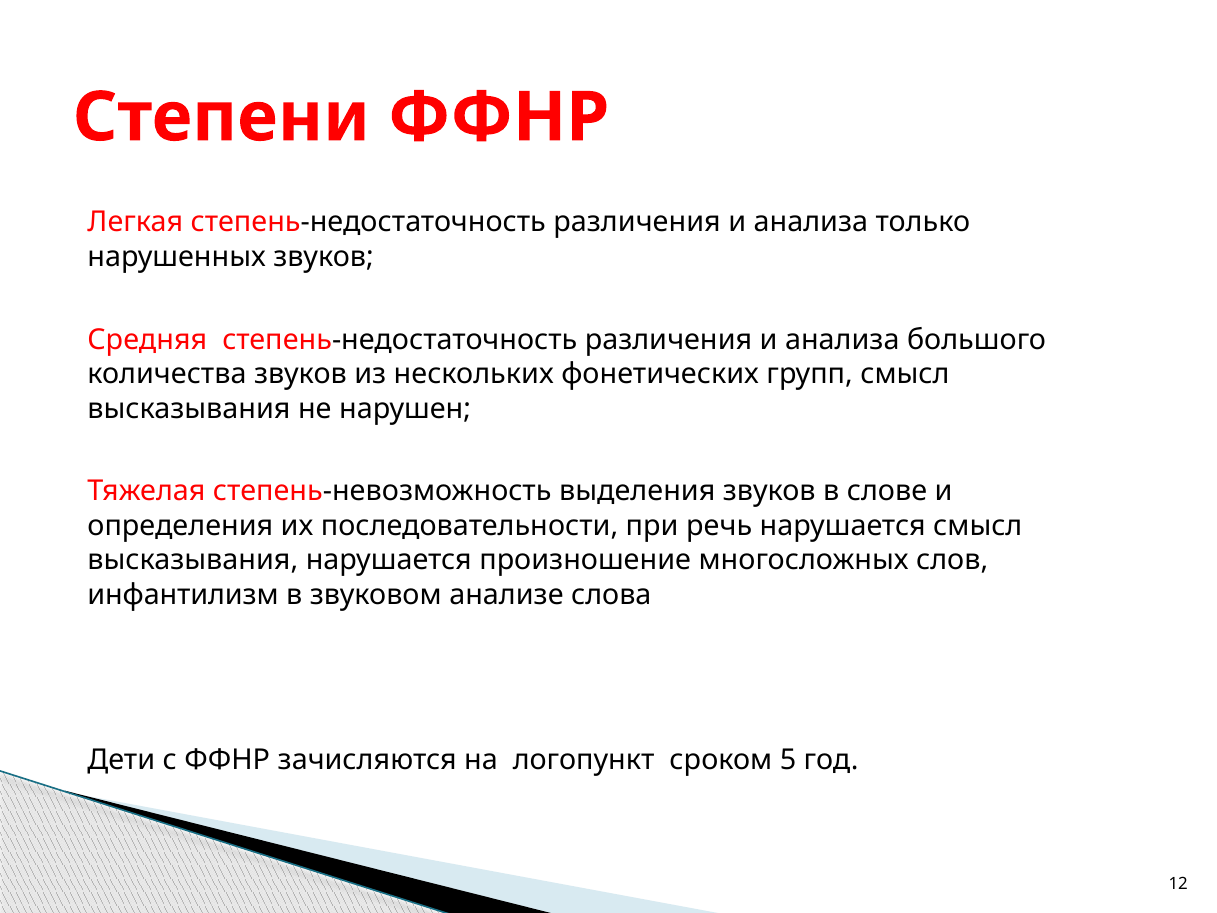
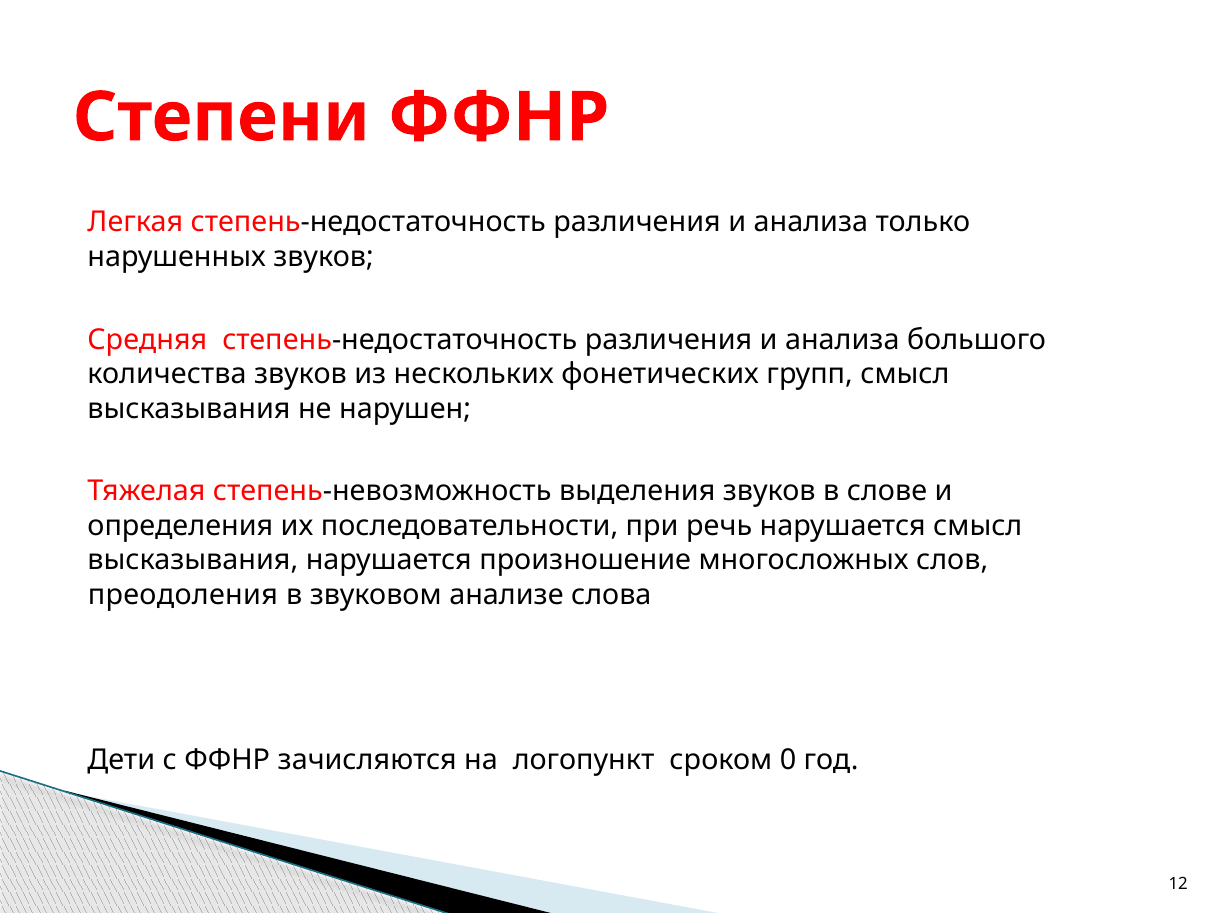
инфантилизм: инфантилизм -> преодоления (183, 594)
5: 5 -> 0 (788, 759)
